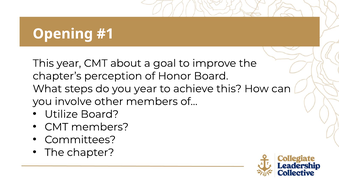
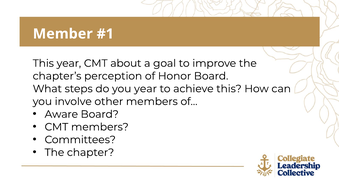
Opening: Opening -> Member (63, 34)
Utilize: Utilize -> Aware (61, 114)
